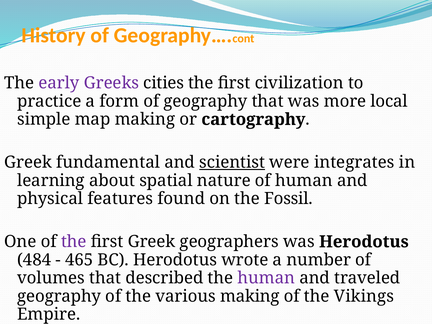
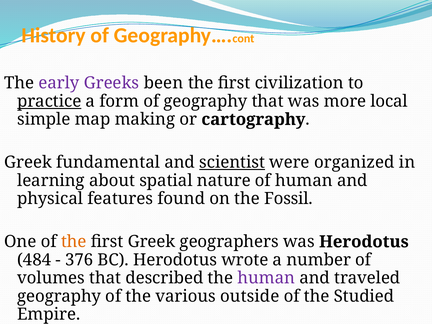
cities: cities -> been (163, 83)
practice underline: none -> present (49, 101)
integrates: integrates -> organized (354, 162)
the colour: purple -> orange (74, 242)
465: 465 -> 376 (79, 260)
various making: making -> outside (250, 296)
Vikings: Vikings -> Studied (364, 296)
